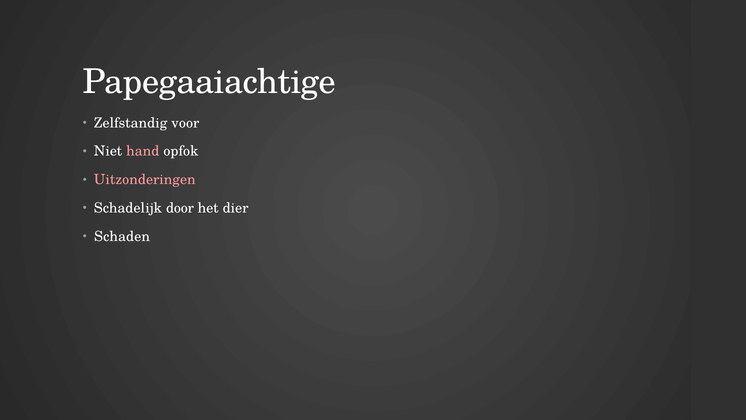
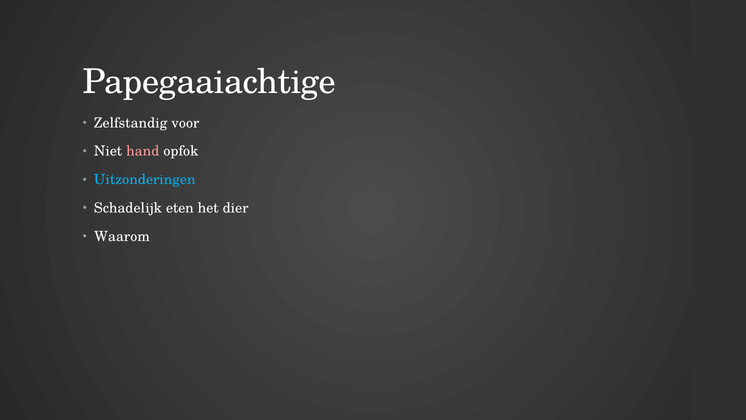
Uitzonderingen colour: pink -> light blue (145, 180)
door: door -> eten (180, 208)
Schaden: Schaden -> Waarom (122, 236)
